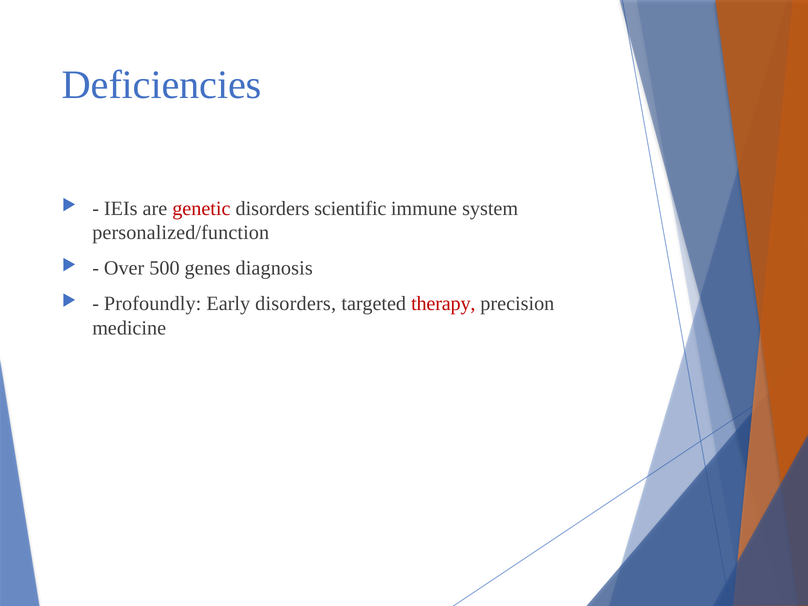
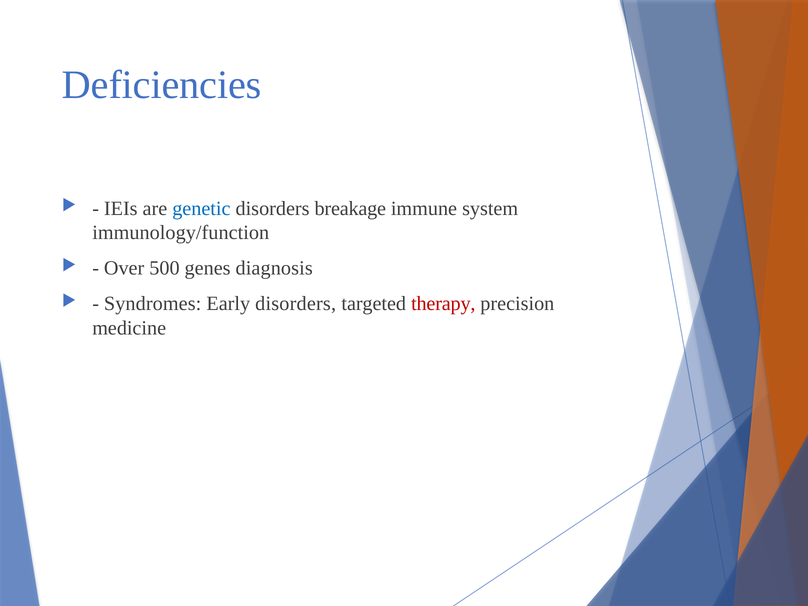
genetic colour: red -> blue (201, 209)
scientific: scientific -> breakage (350, 209)
personalized/function: personalized/function -> immunology/function (181, 233)
Profoundly: Profoundly -> Syndromes (153, 304)
